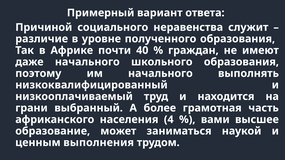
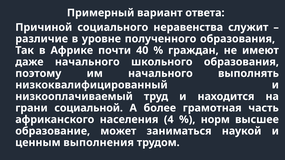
выбранный: выбранный -> социальной (89, 108)
вами: вами -> норм (215, 120)
